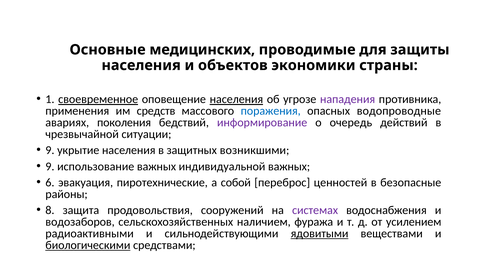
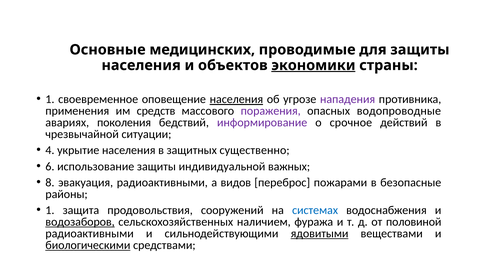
экономики underline: none -> present (313, 65)
своевременное underline: present -> none (98, 99)
поражения colour: blue -> purple (271, 111)
очередь: очередь -> срочное (351, 123)
9: 9 -> 4 (50, 150)
возникшими: возникшими -> существенно (255, 150)
9: 9 -> 6 (50, 166)
использование важных: важных -> защиты (156, 166)
6: 6 -> 8 (50, 182)
эвакуация пиротехнические: пиротехнические -> радиоактивными (162, 182)
собой: собой -> видов (236, 182)
ценностей: ценностей -> пожарами (340, 182)
8: 8 -> 1 (50, 210)
системах colour: purple -> blue (315, 210)
водозаборов underline: none -> present (80, 222)
усилением: усилением -> половиной (414, 222)
